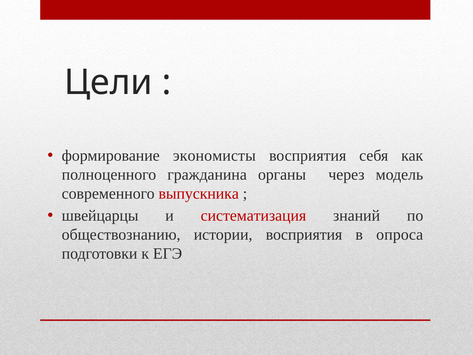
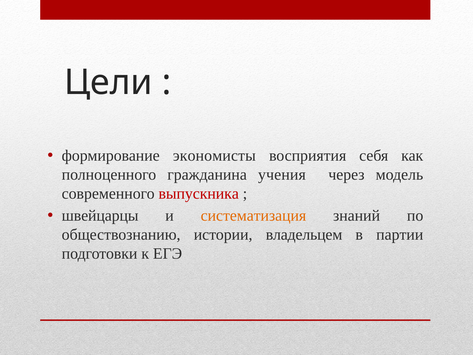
органы: органы -> учения (282, 175)
систематизация colour: red -> orange (253, 216)
истории восприятия: восприятия -> владельцем (304, 234)
опроса: опроса -> партии (400, 234)
